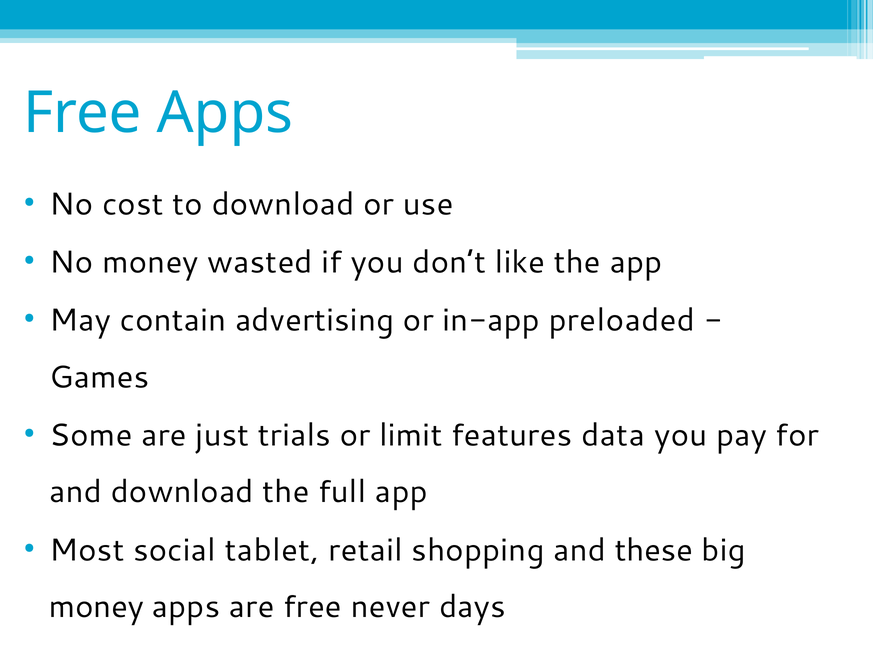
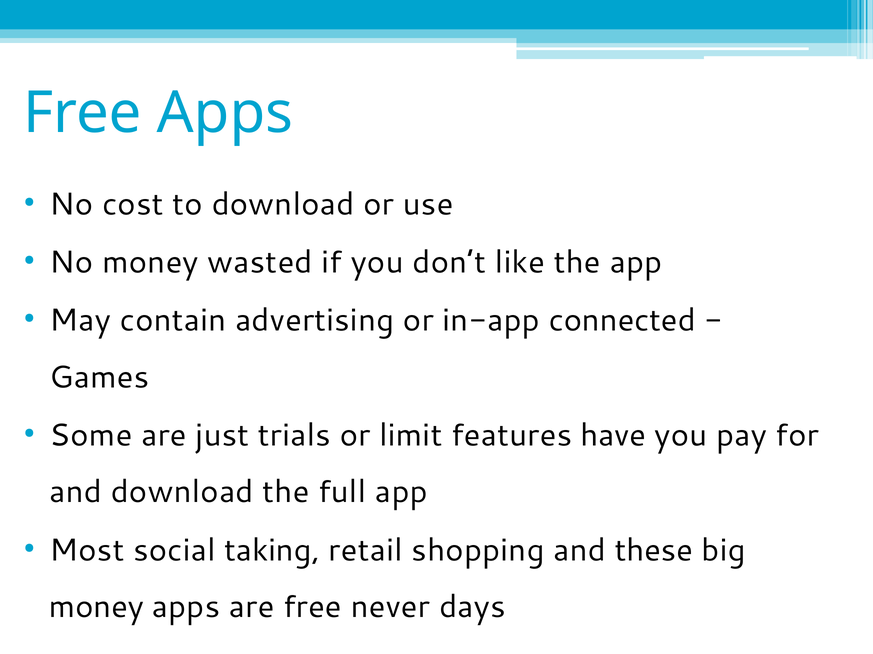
preloaded: preloaded -> connected (622, 321)
data: data -> have (613, 436)
tablet: tablet -> taking (272, 551)
